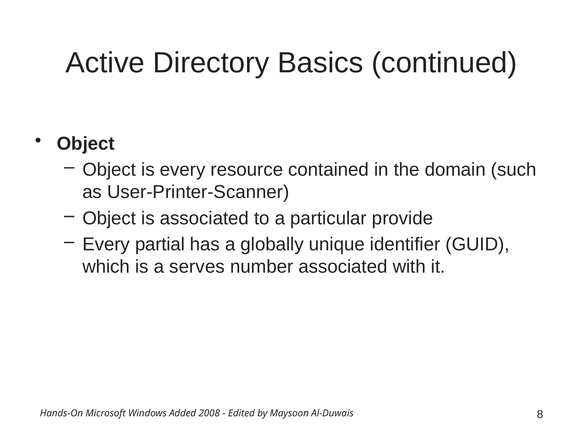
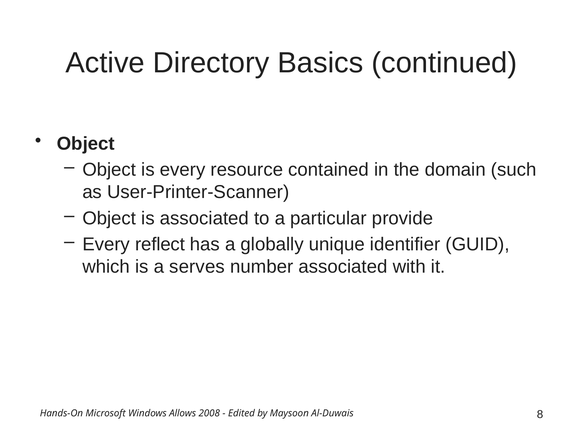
partial: partial -> reflect (160, 244)
Added: Added -> Allows (183, 413)
